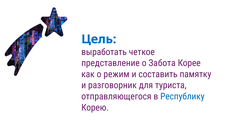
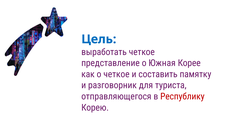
Забота: Забота -> Южная (162, 63)
о режим: режим -> четкое (116, 74)
Республику colour: blue -> red (182, 96)
